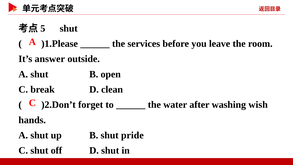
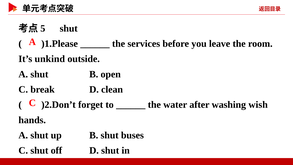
answer: answer -> unkind (50, 59)
pride: pride -> buses (132, 135)
